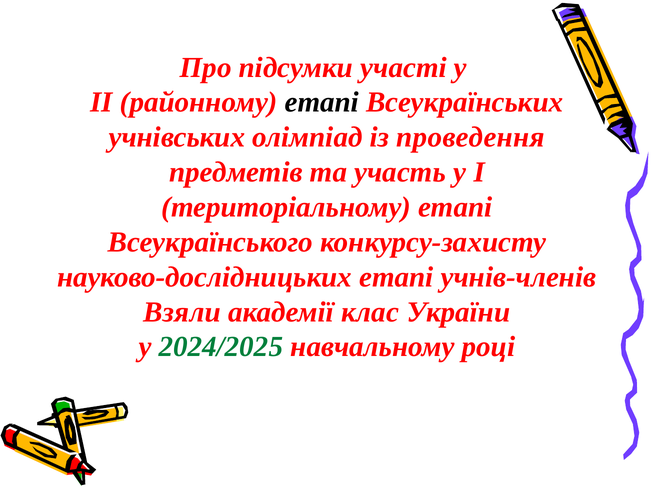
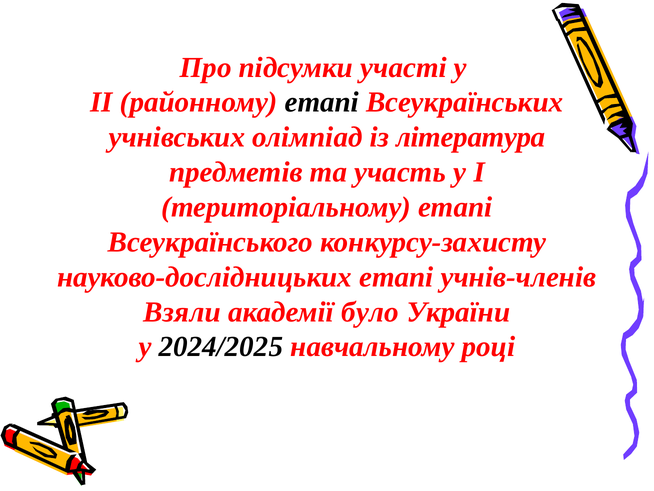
проведення: проведення -> література (471, 137)
клас: клас -> було (370, 312)
2024/2025 colour: green -> black (221, 347)
